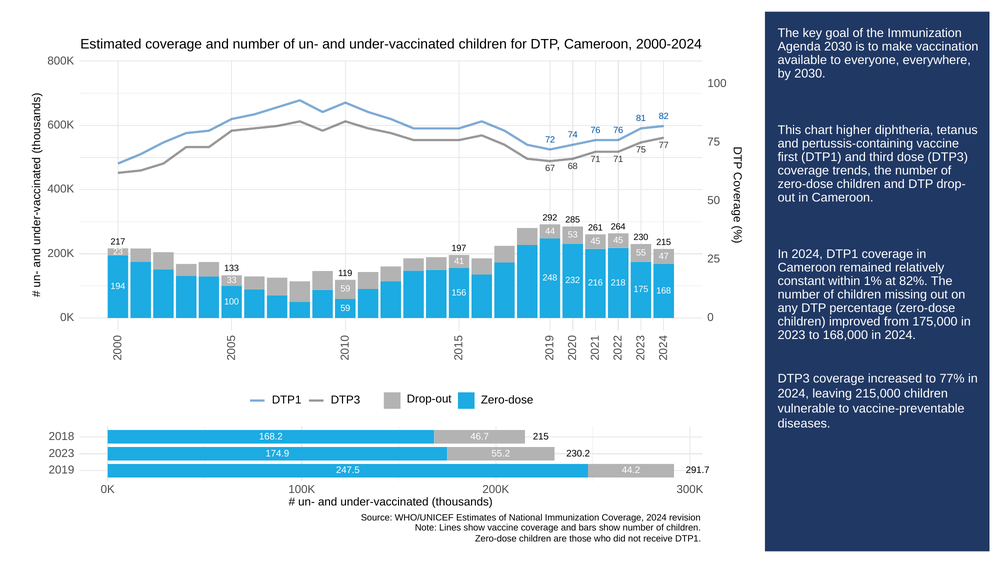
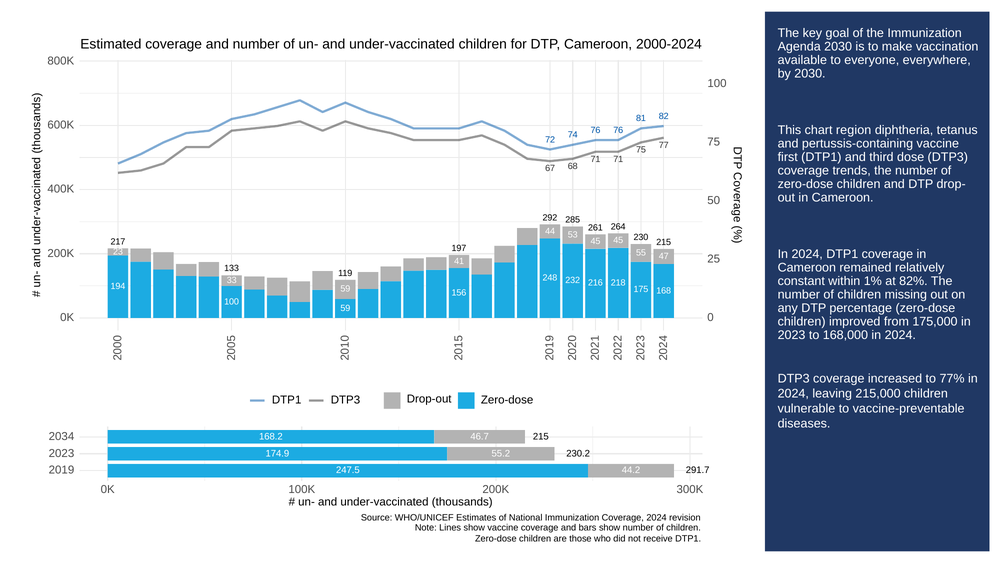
higher: higher -> region (854, 130)
2018: 2018 -> 2034 (61, 437)
